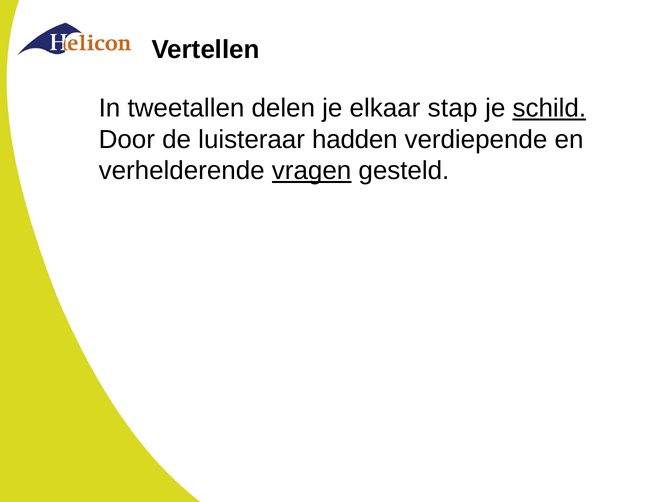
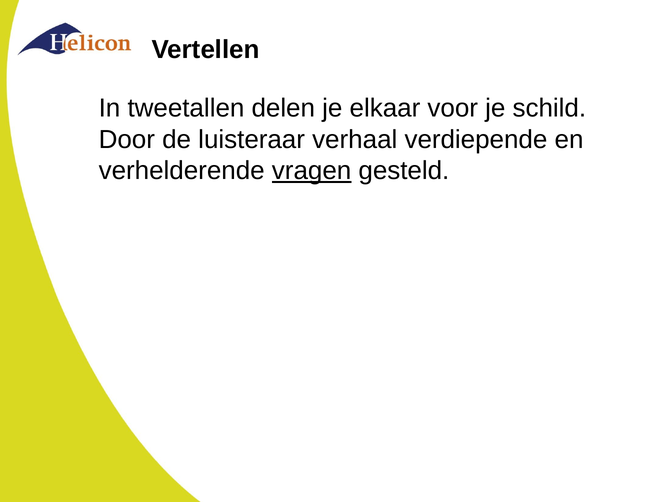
stap: stap -> voor (453, 108)
schild underline: present -> none (549, 108)
hadden: hadden -> verhaal (355, 139)
